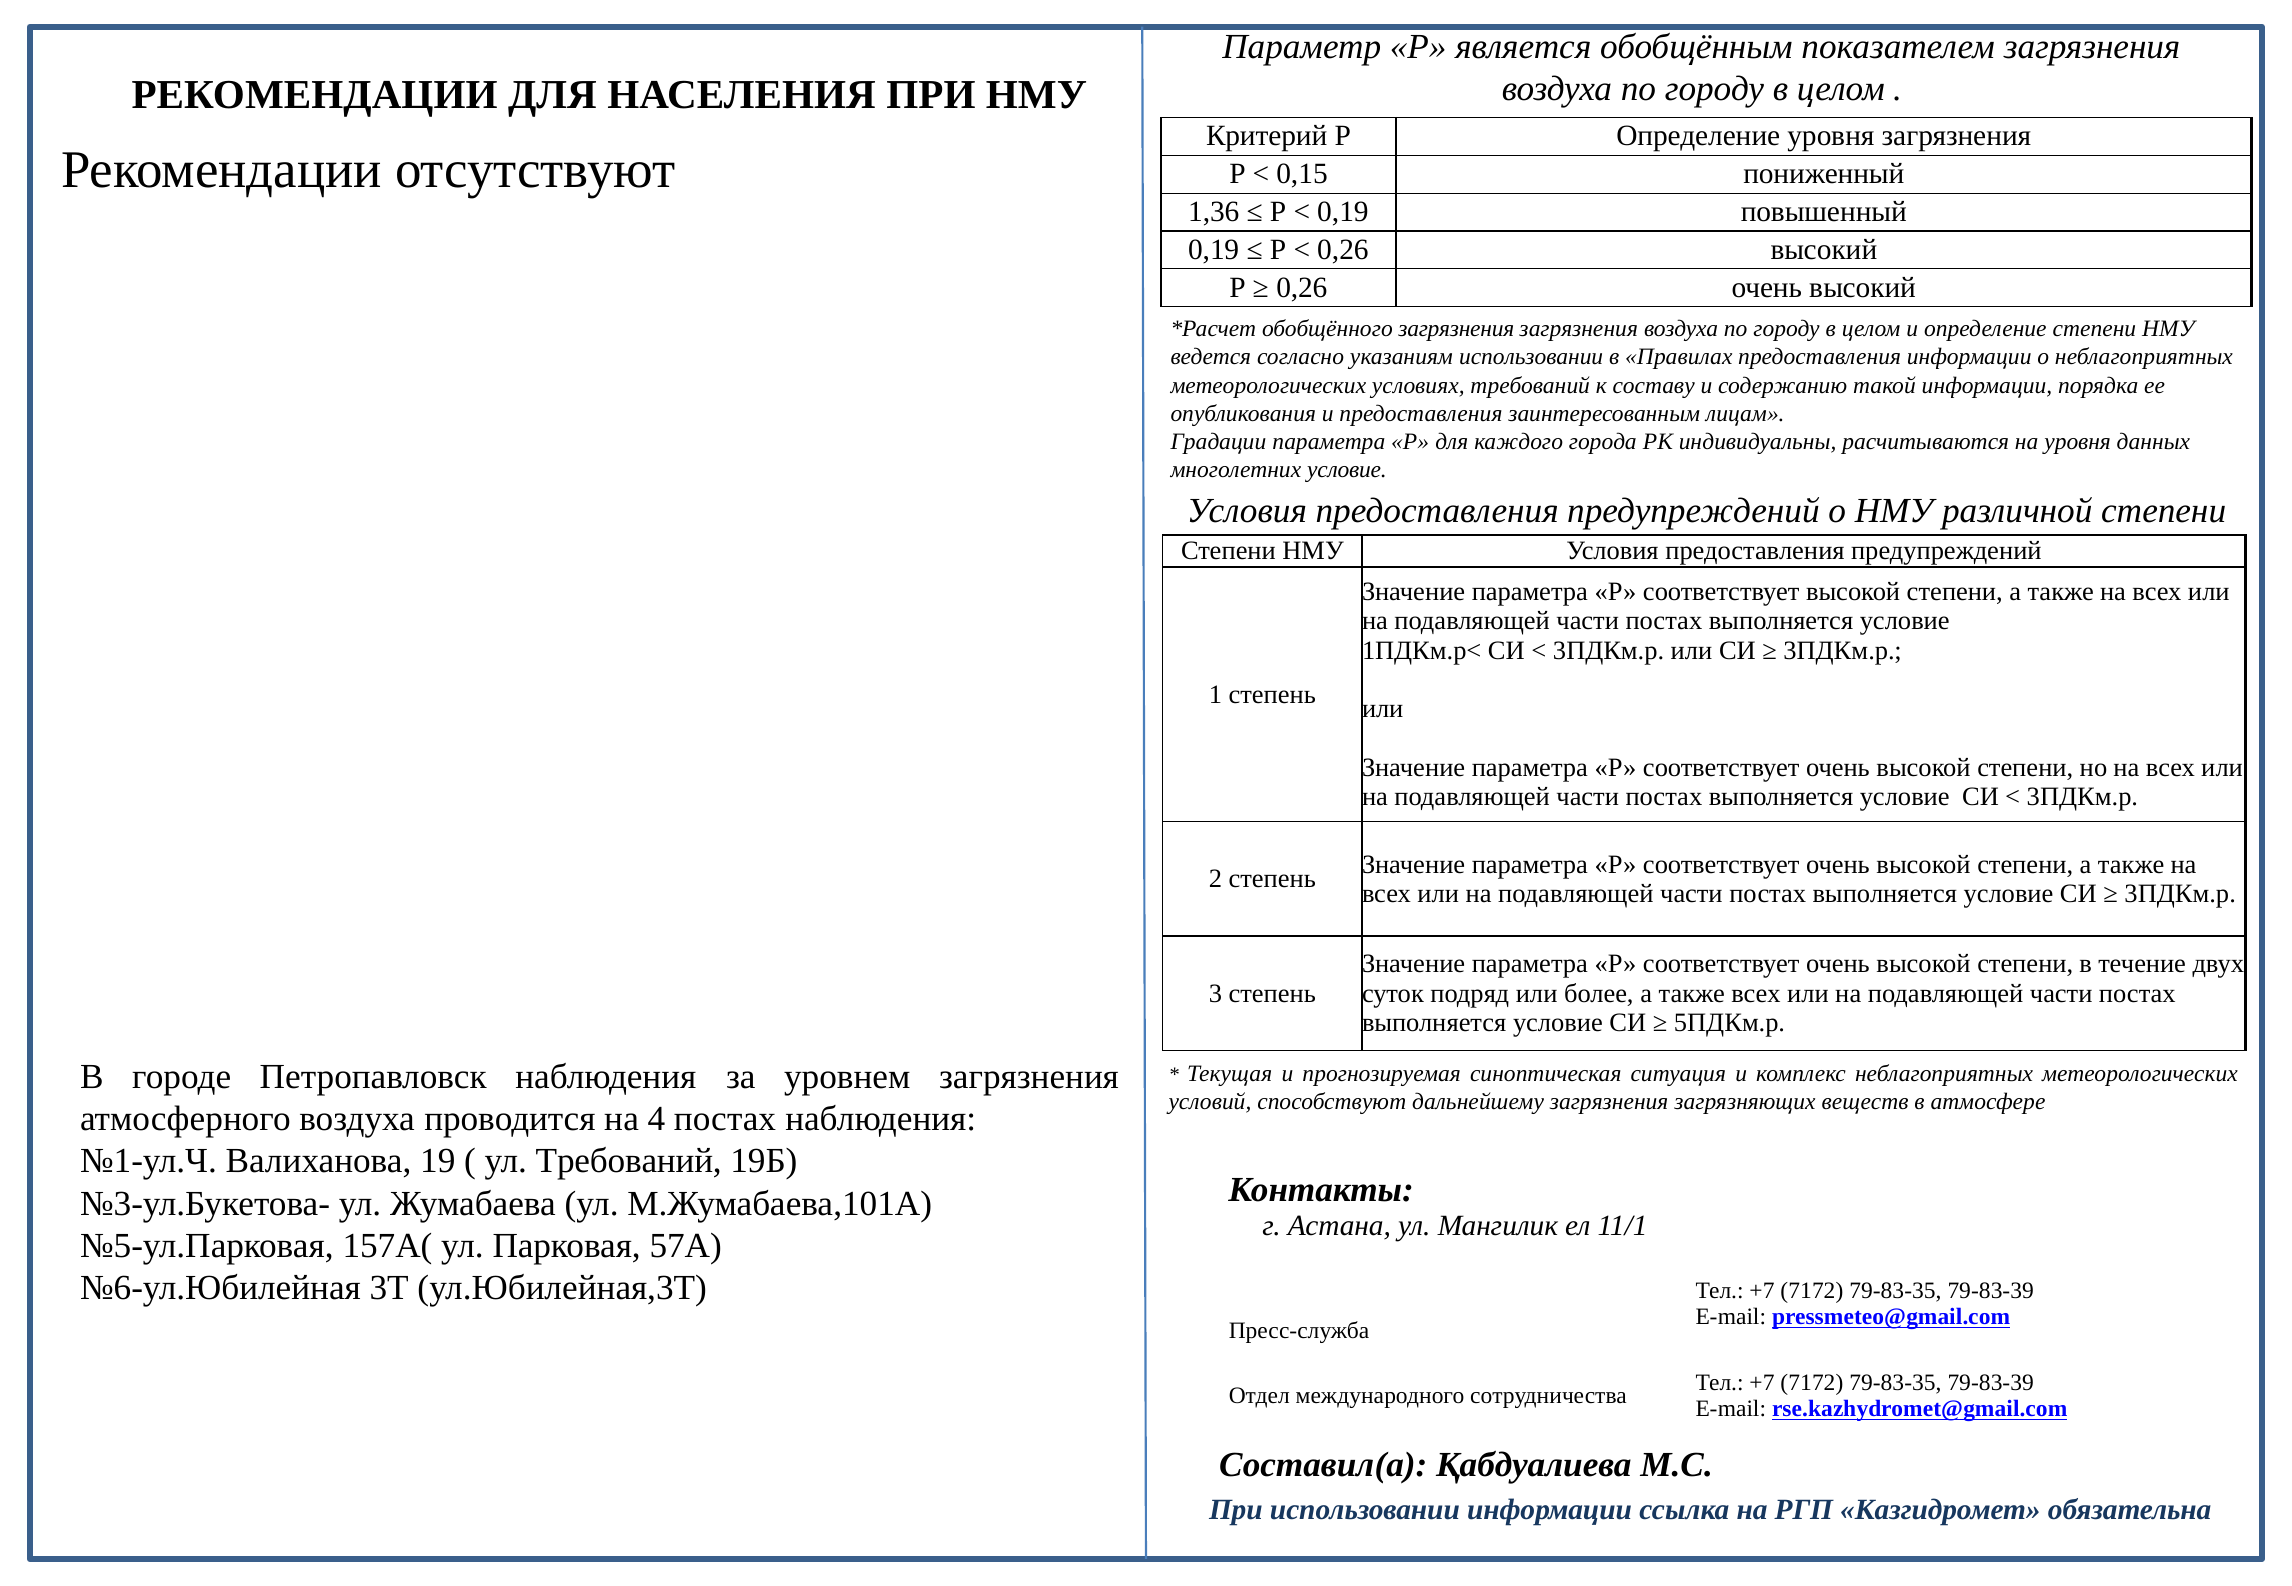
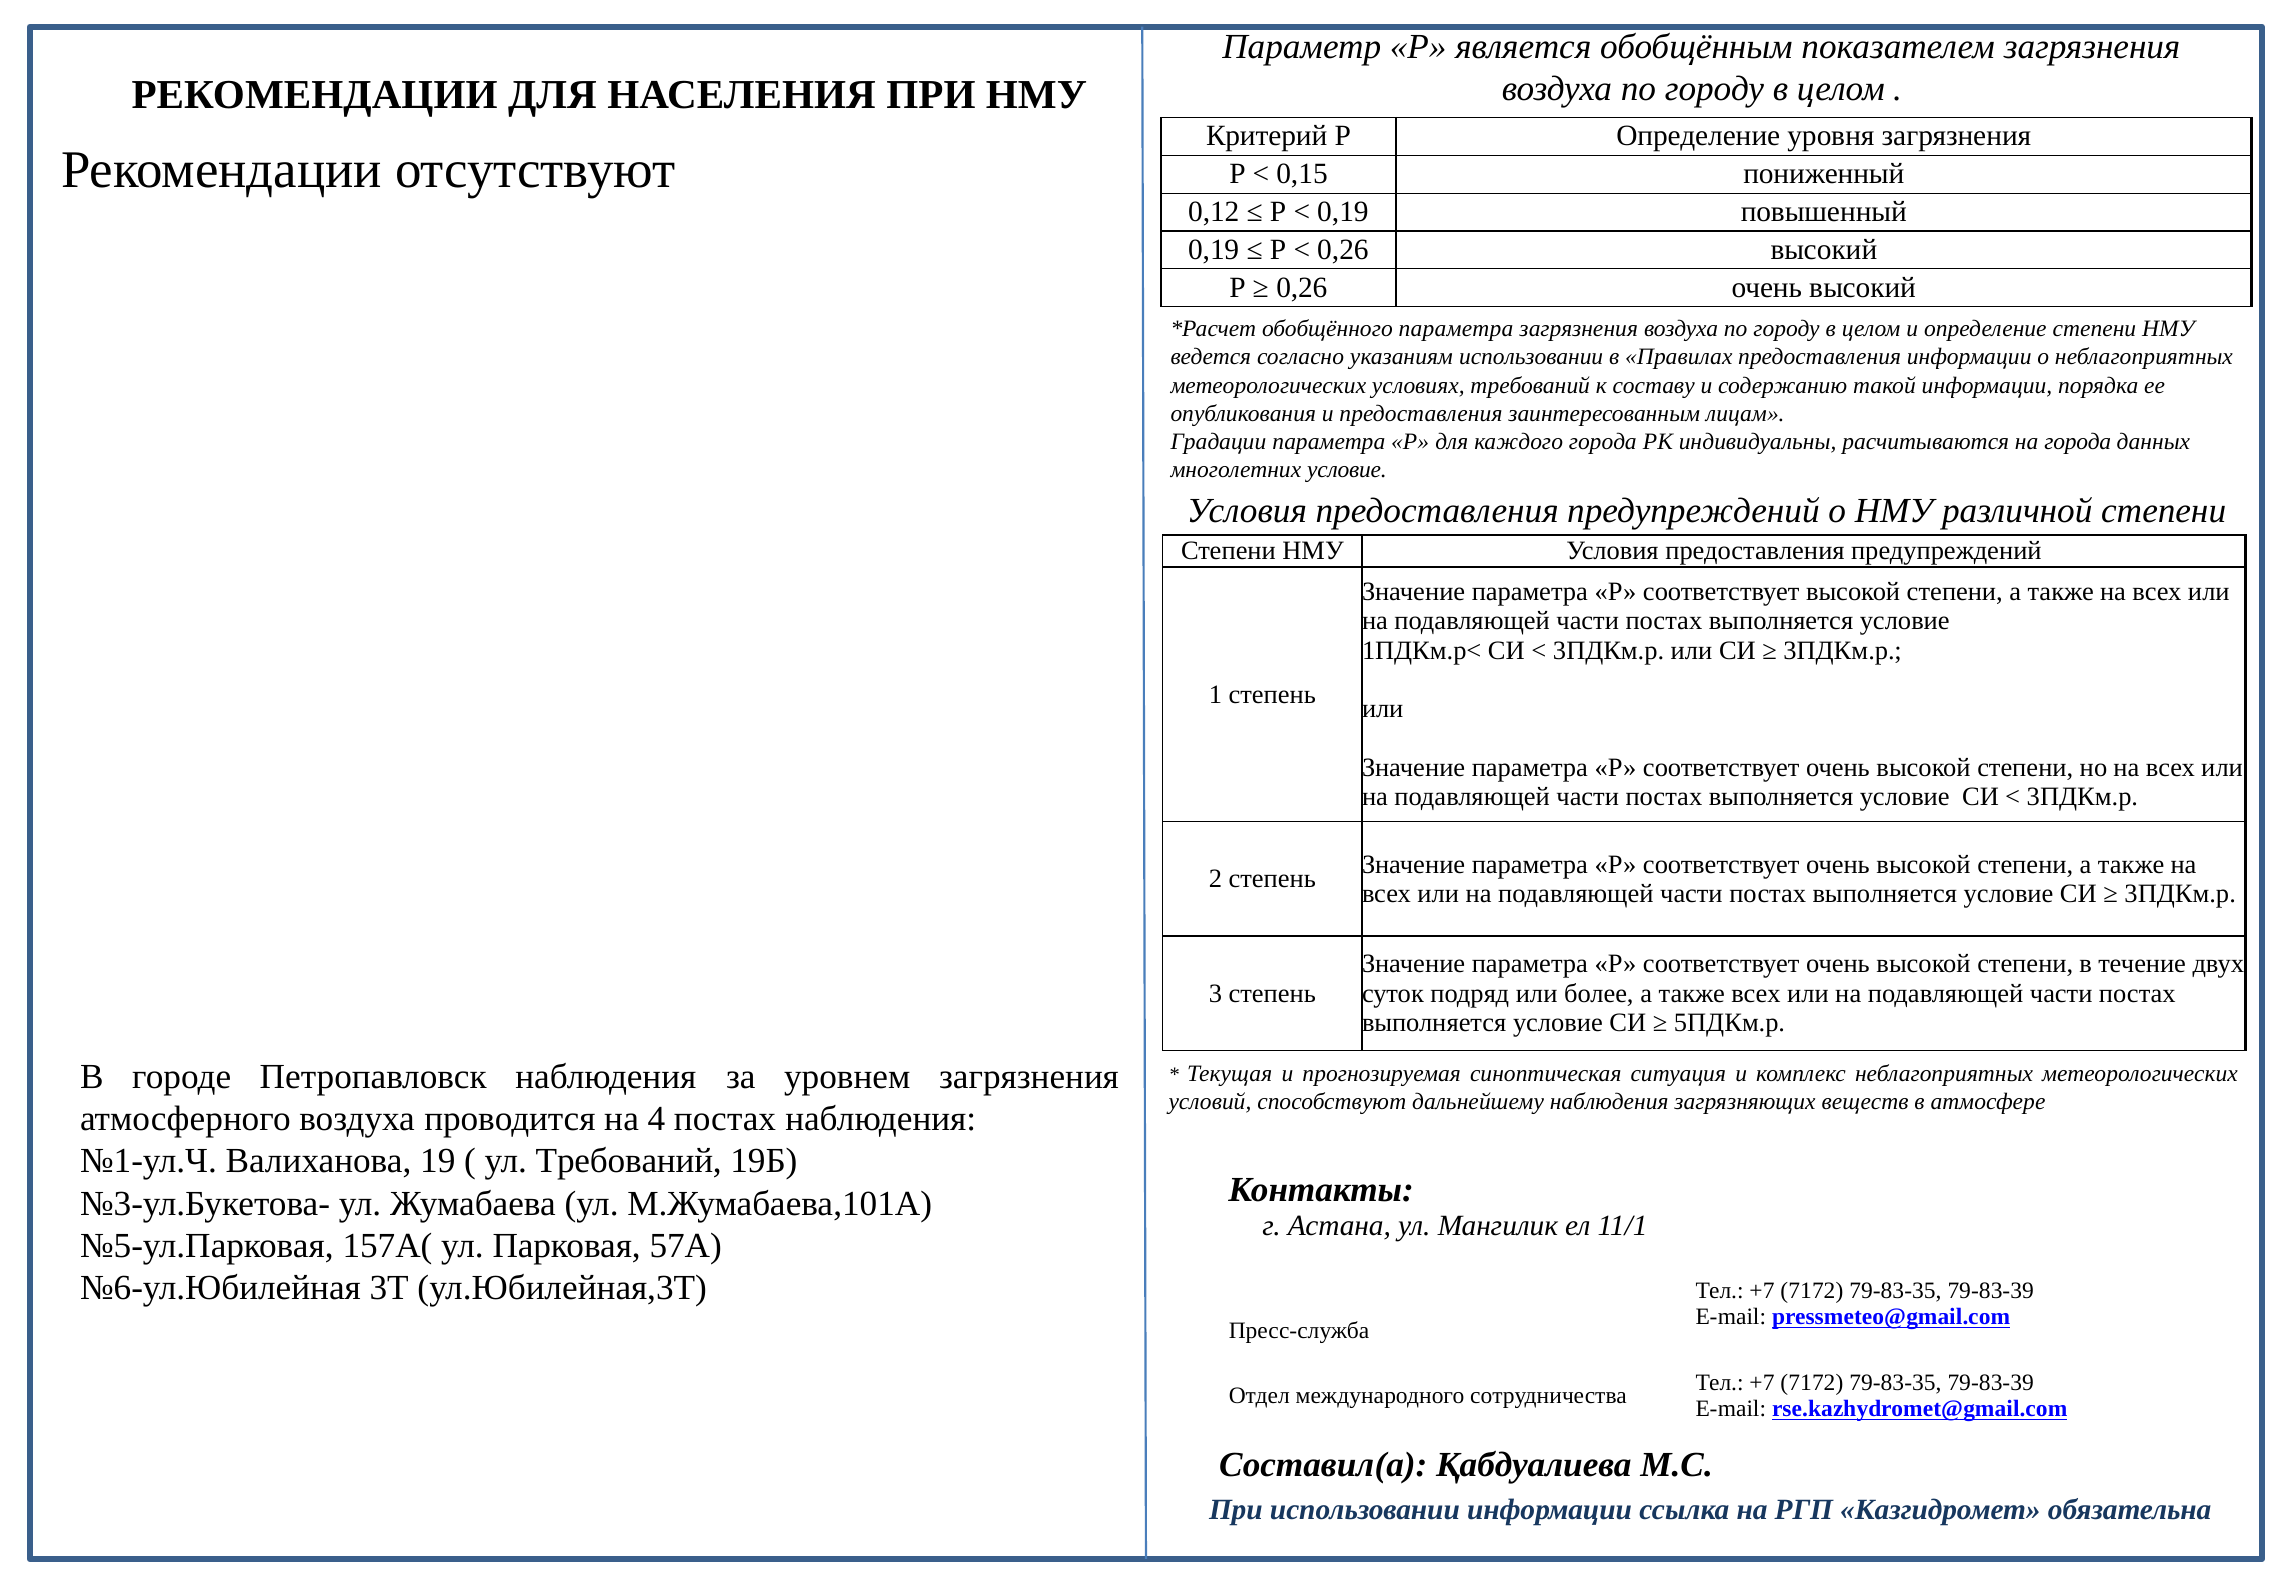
1,36: 1,36 -> 0,12 (1214, 212)
обобщённого загрязнения: загрязнения -> параметра (1456, 329)
на уровня: уровня -> города (2078, 442)
дальнейшему загрязнения: загрязнения -> наблюдения (1609, 1103)
